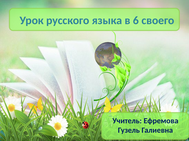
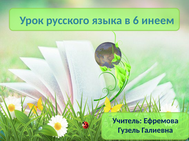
своего: своего -> инеем (158, 20)
